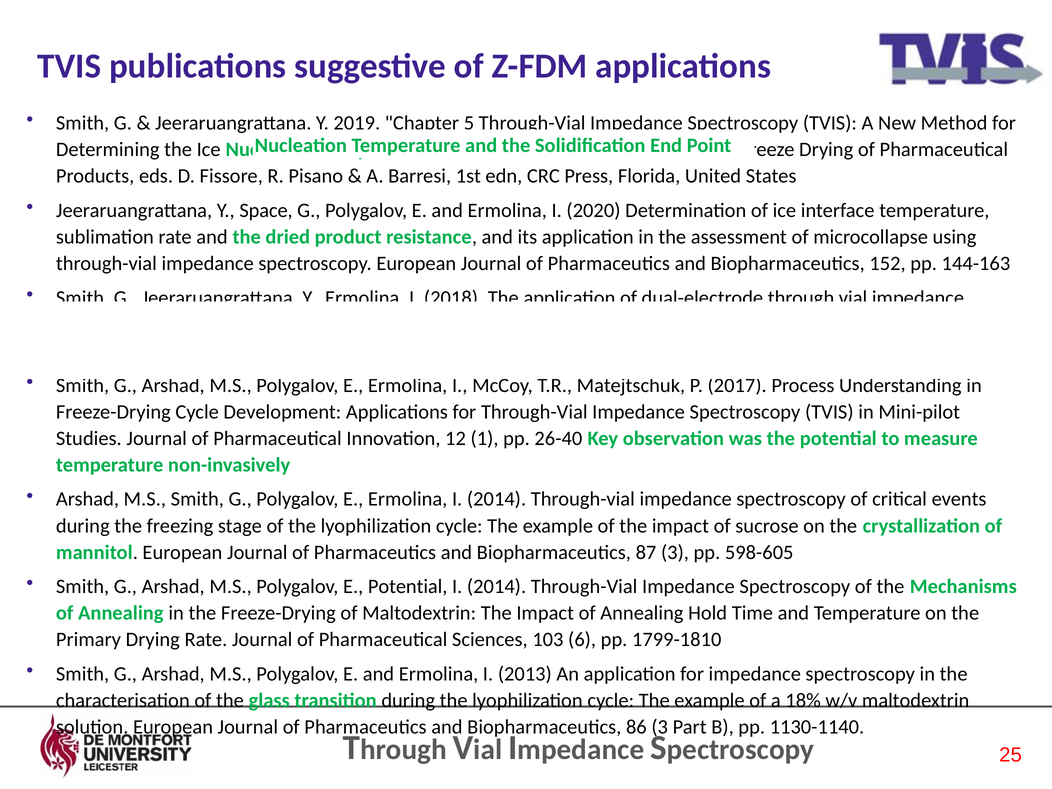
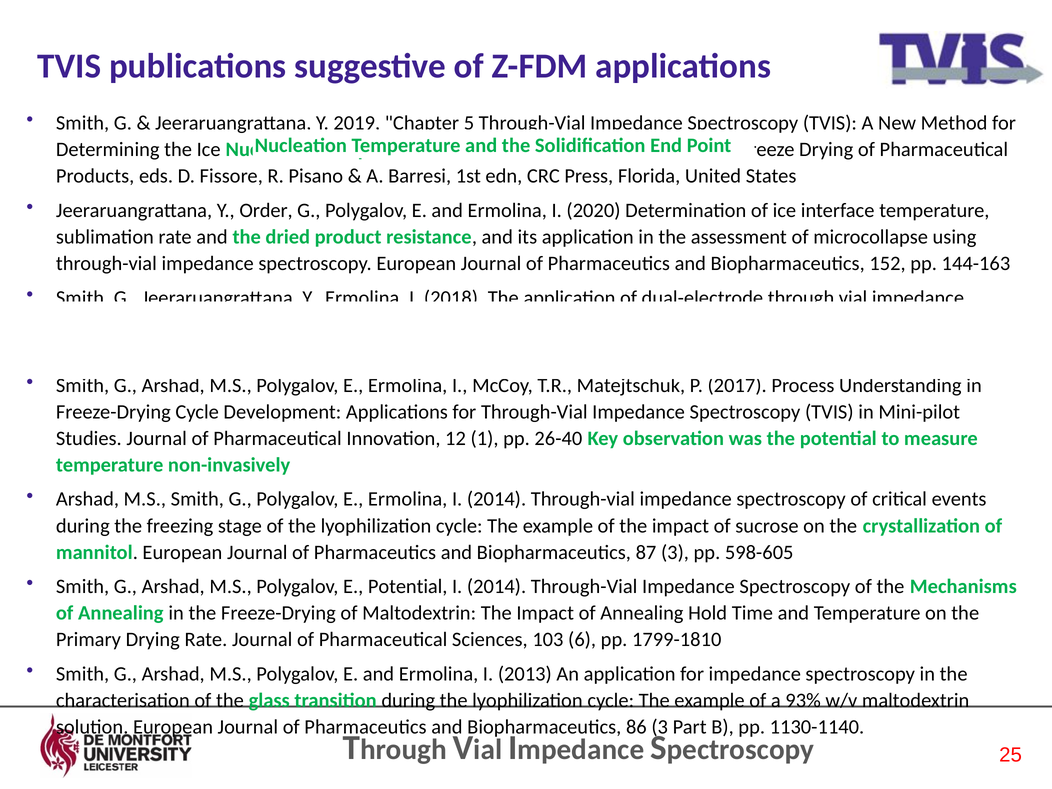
Space: Space -> Order (266, 211)
18%: 18% -> 93% (803, 701)
